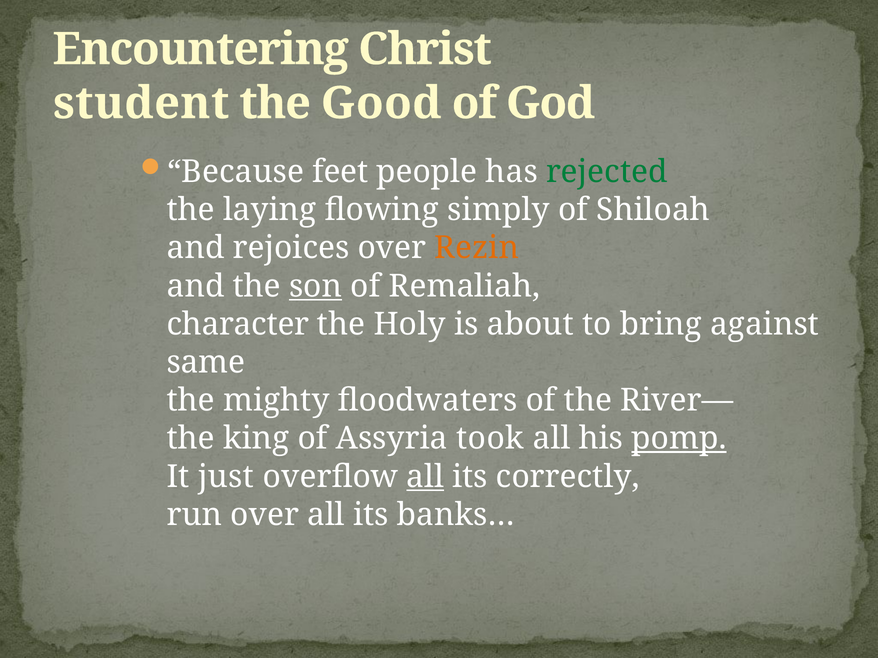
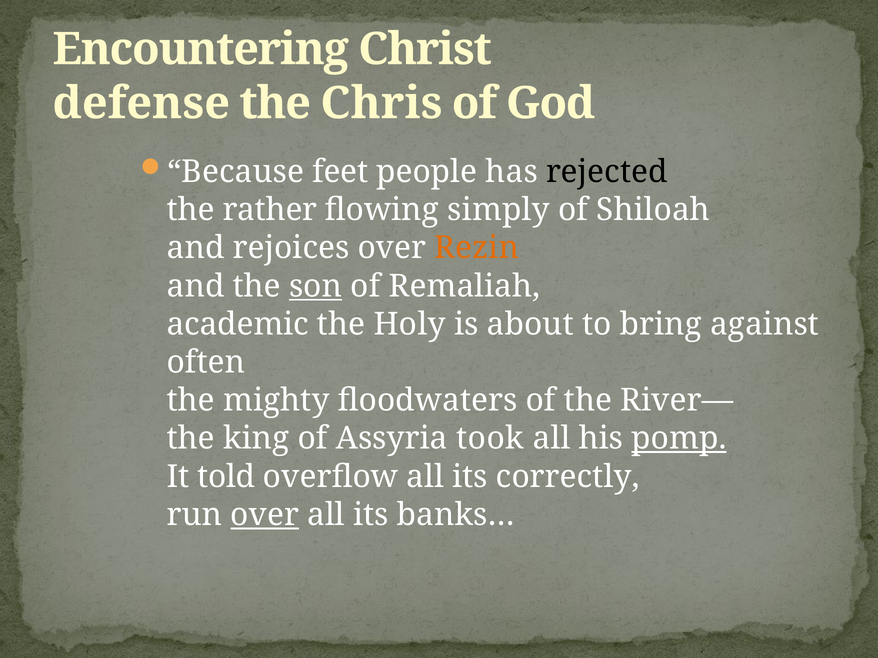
student: student -> defense (141, 103)
Good: Good -> Chris (381, 103)
rejected colour: green -> black (607, 172)
laying: laying -> rather (270, 210)
character: character -> academic (238, 324)
same: same -> often (206, 363)
just: just -> told (226, 477)
all underline: present -> none (425, 477)
over underline: none -> present (265, 515)
